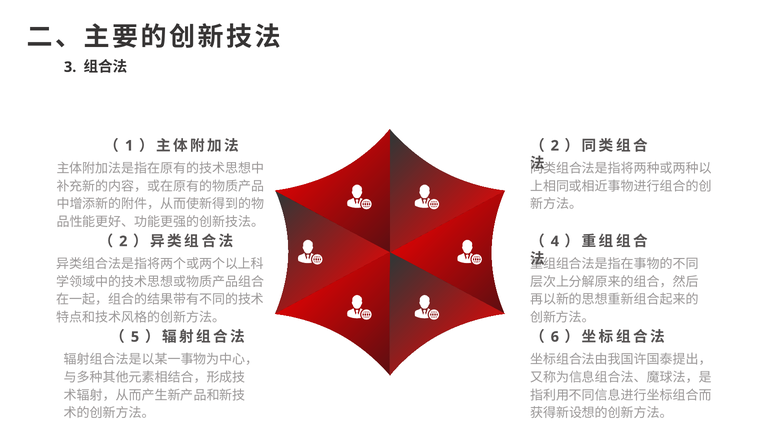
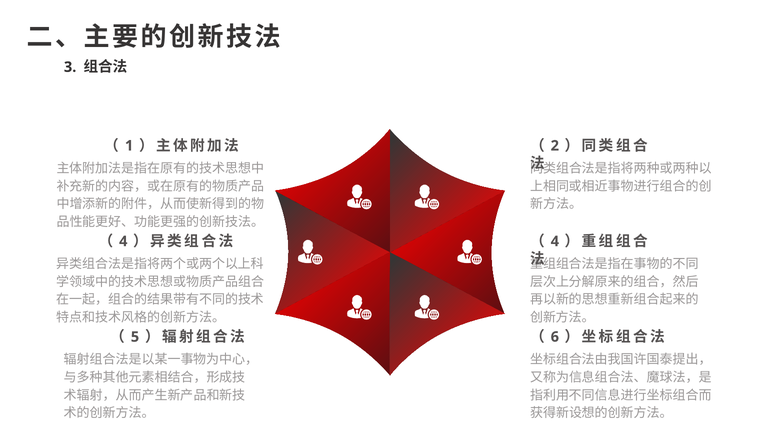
2: 2 -> 4 (123, 241)
